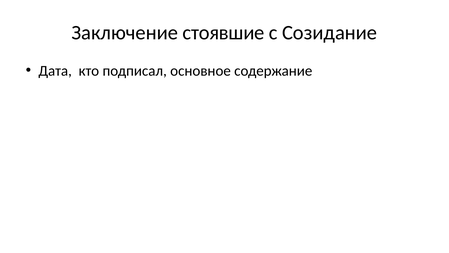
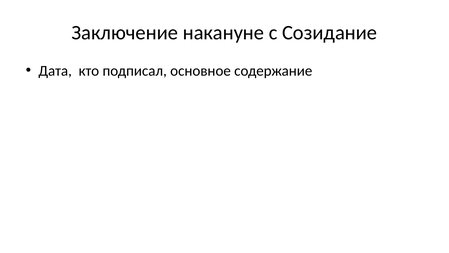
стоявшие: стоявшие -> накануне (223, 33)
